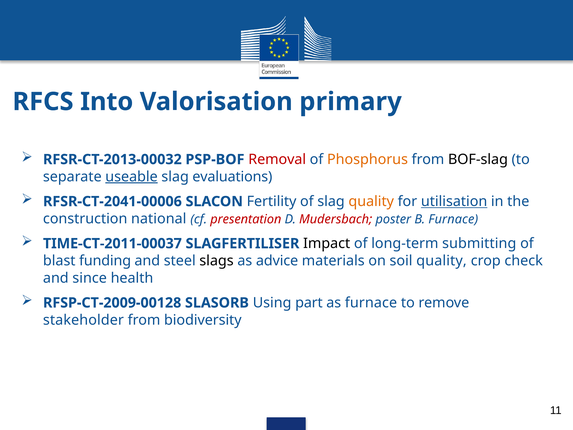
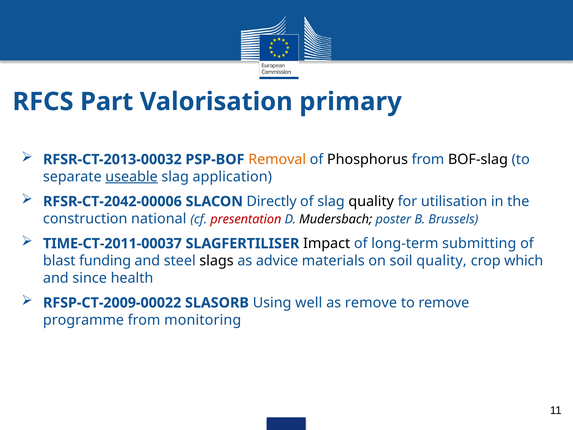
Into: Into -> Part (107, 102)
Removal colour: red -> orange (277, 159)
Phosphorus colour: orange -> black (367, 159)
evaluations: evaluations -> application (232, 177)
RFSR-CT-2041-00006: RFSR-CT-2041-00006 -> RFSR-CT-2042-00006 (112, 201)
Fertility: Fertility -> Directly (272, 201)
quality colour: orange -> black (371, 201)
utilisation underline: present -> none (454, 201)
Mudersbach colour: red -> black (336, 219)
B Furnace: Furnace -> Brussels (453, 219)
check: check -> which (524, 261)
RFSP-CT-2009-00128: RFSP-CT-2009-00128 -> RFSP-CT-2009-00022 (112, 303)
part: part -> well (309, 303)
as furnace: furnace -> remove (371, 303)
stakeholder: stakeholder -> programme (83, 320)
biodiversity: biodiversity -> monitoring (203, 320)
